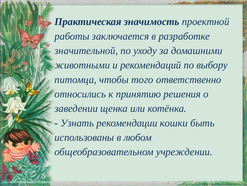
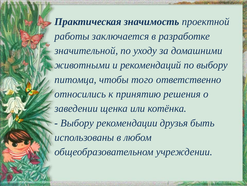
Узнать: Узнать -> Выбору (77, 123)
кошки: кошки -> друзья (174, 123)
